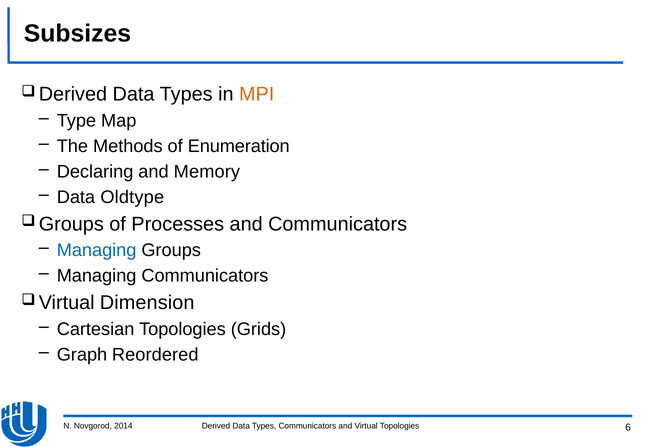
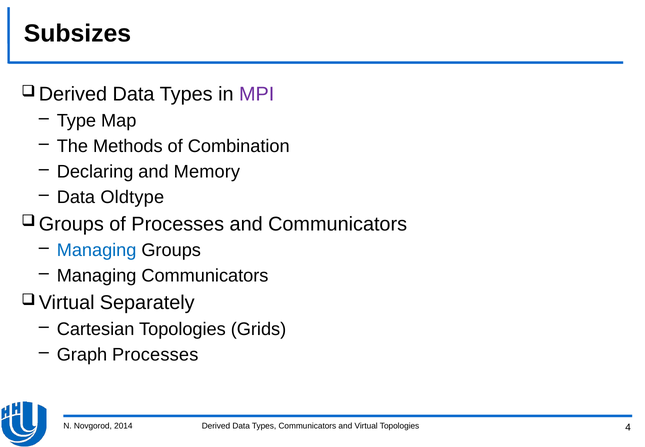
MPI colour: orange -> purple (257, 94)
Enumeration: Enumeration -> Combination (239, 146)
Dimension: Dimension -> Separately (147, 303)
Graph Reordered: Reordered -> Processes (155, 354)
6: 6 -> 4 (628, 427)
